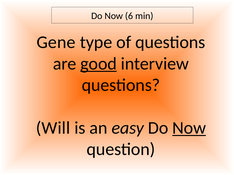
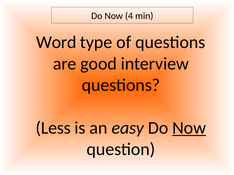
6: 6 -> 4 (129, 16)
Gene: Gene -> Word (56, 42)
good underline: present -> none (99, 64)
Will: Will -> Less (53, 128)
